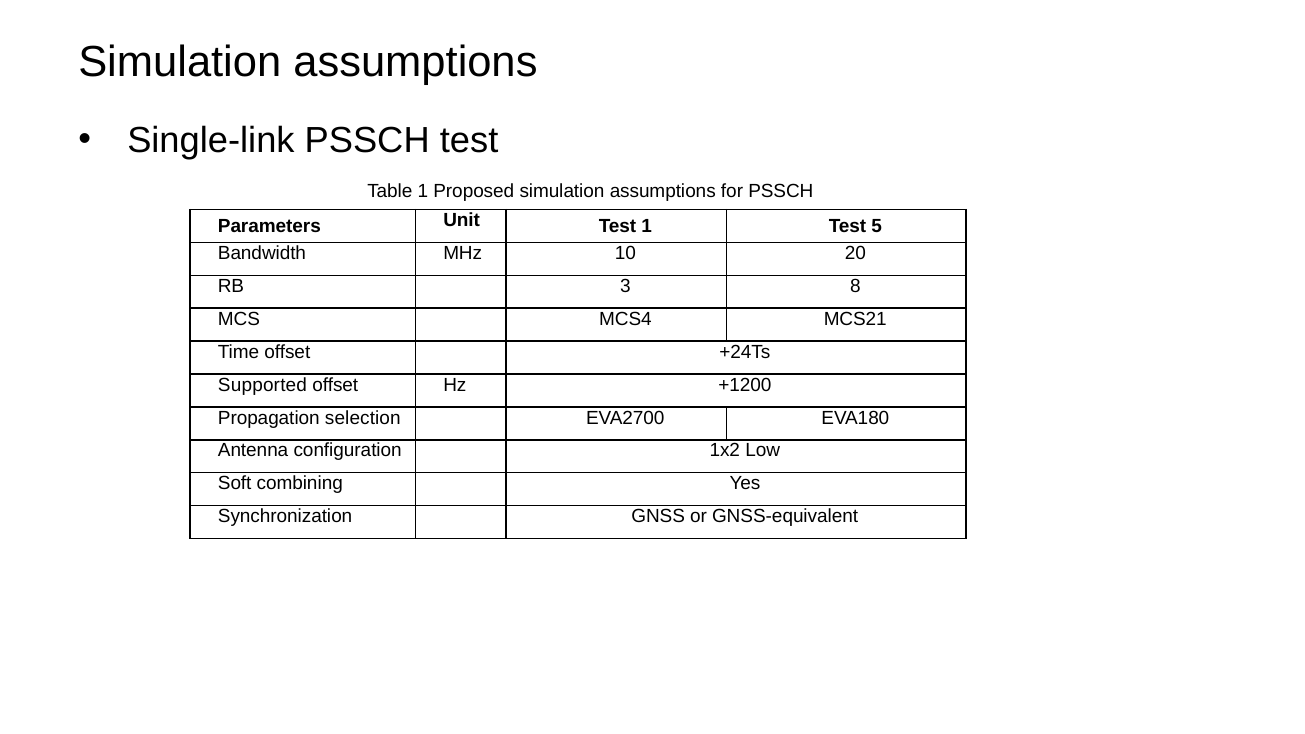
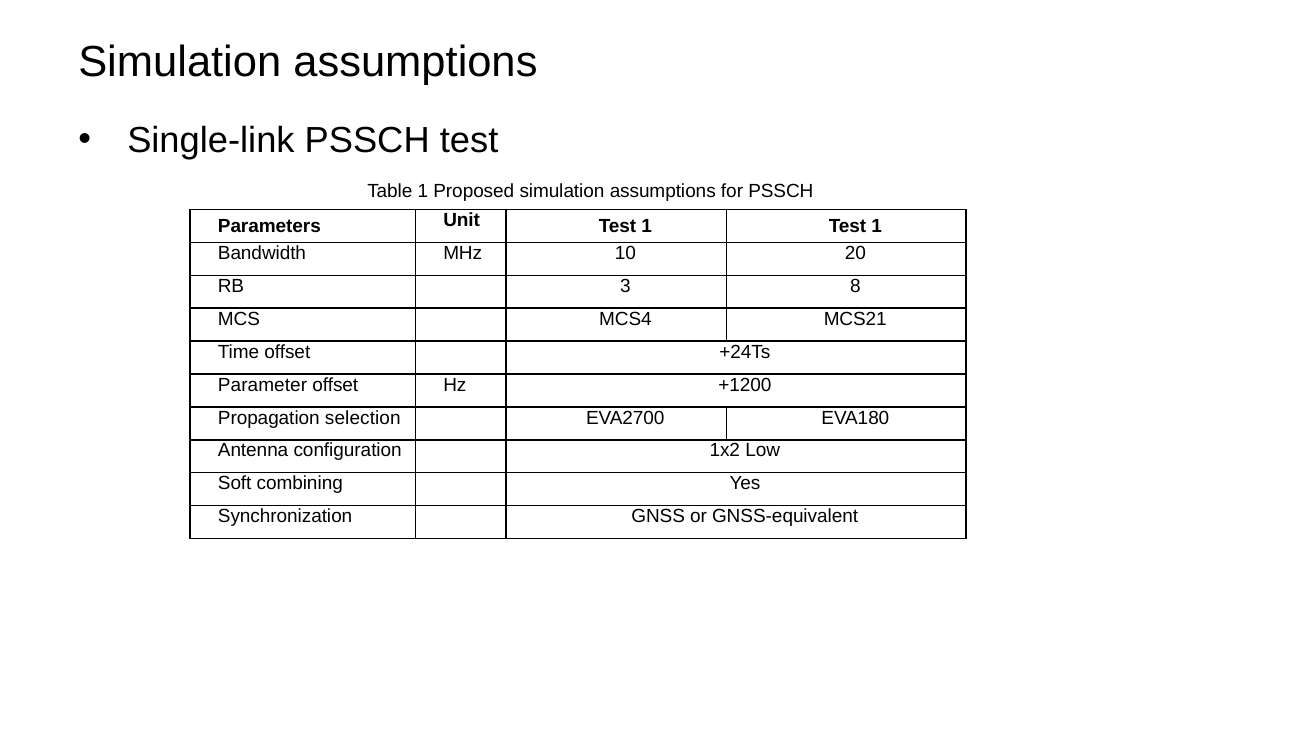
1 Test 5: 5 -> 1 (877, 226)
Supported: Supported -> Parameter (263, 385)
